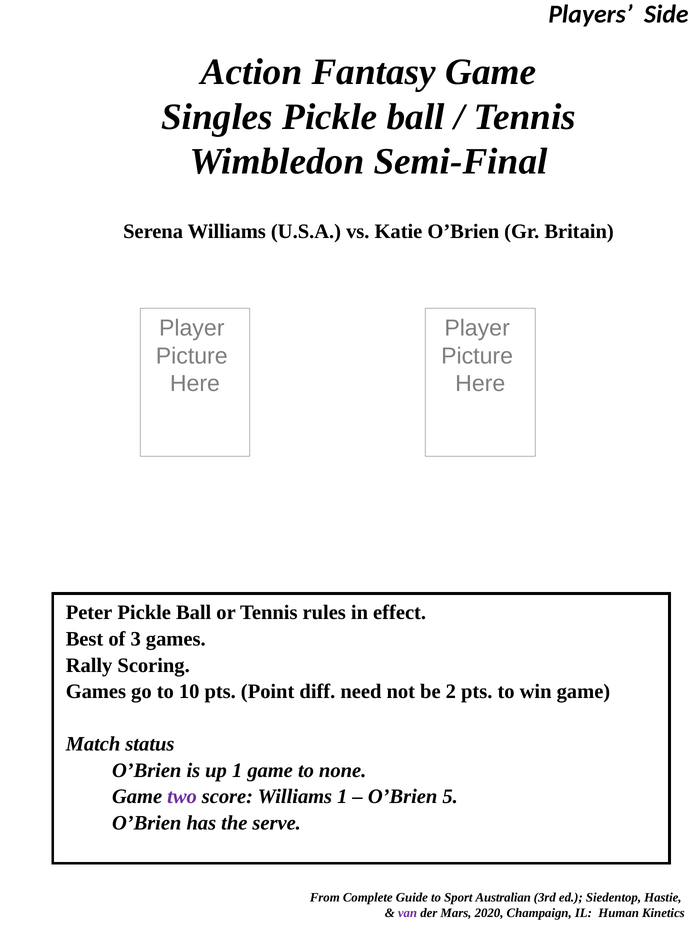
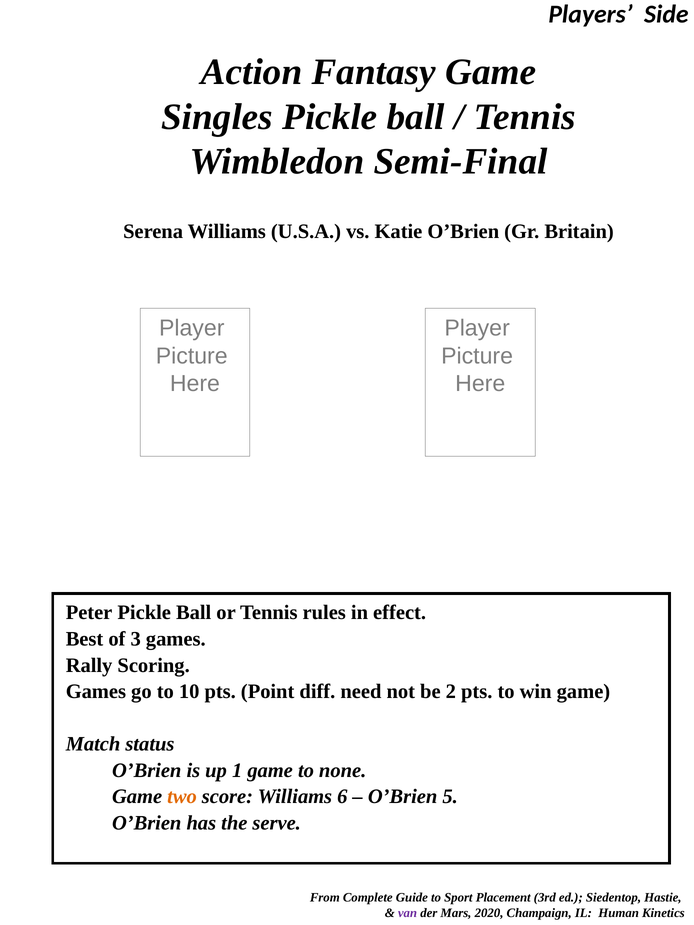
two colour: purple -> orange (182, 797)
Williams 1: 1 -> 6 (342, 797)
Australian: Australian -> Placement (503, 898)
